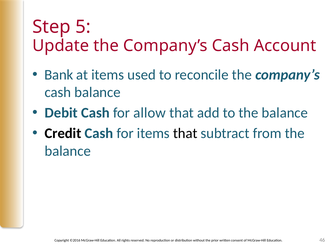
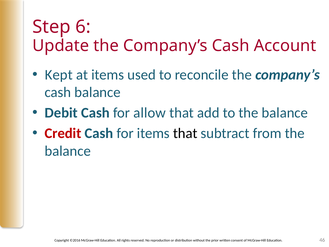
5: 5 -> 6 (83, 27)
Bank: Bank -> Kept (59, 75)
Credit colour: black -> red (63, 133)
